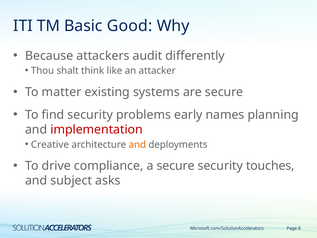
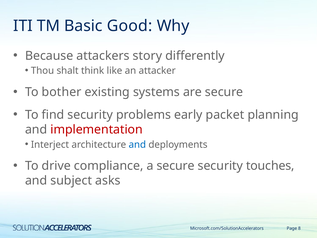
audit: audit -> story (147, 56)
matter: matter -> bother (62, 92)
names: names -> packet (225, 115)
Creative: Creative -> Interject (50, 144)
and colour: orange -> blue (137, 144)
